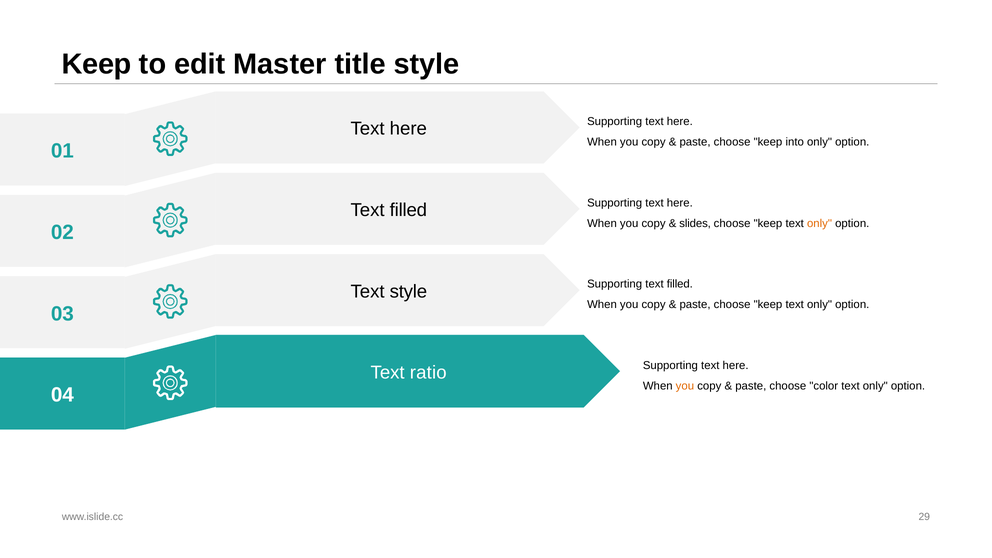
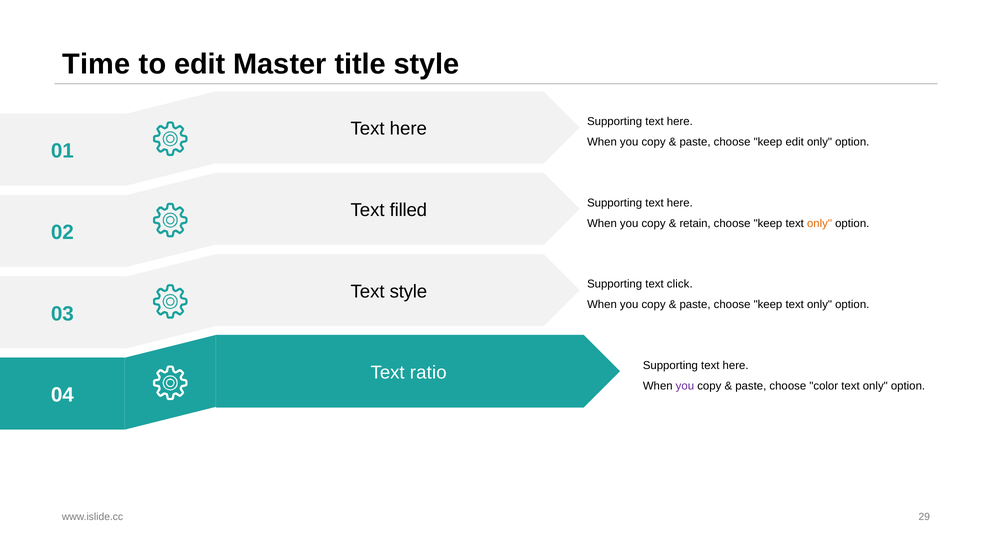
Keep: Keep -> Time (96, 64)
keep into: into -> edit (795, 142)
slides: slides -> retain (695, 223)
Supporting text filled: filled -> click (680, 284)
you colour: orange -> purple (685, 386)
